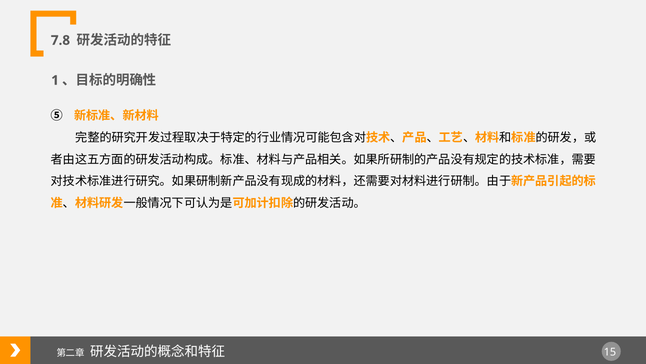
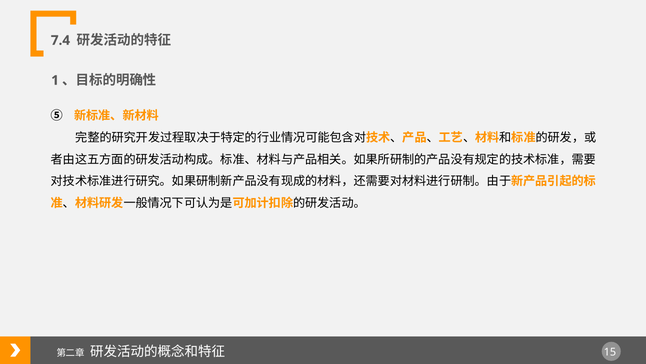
7.8: 7.8 -> 7.4 (60, 40)
